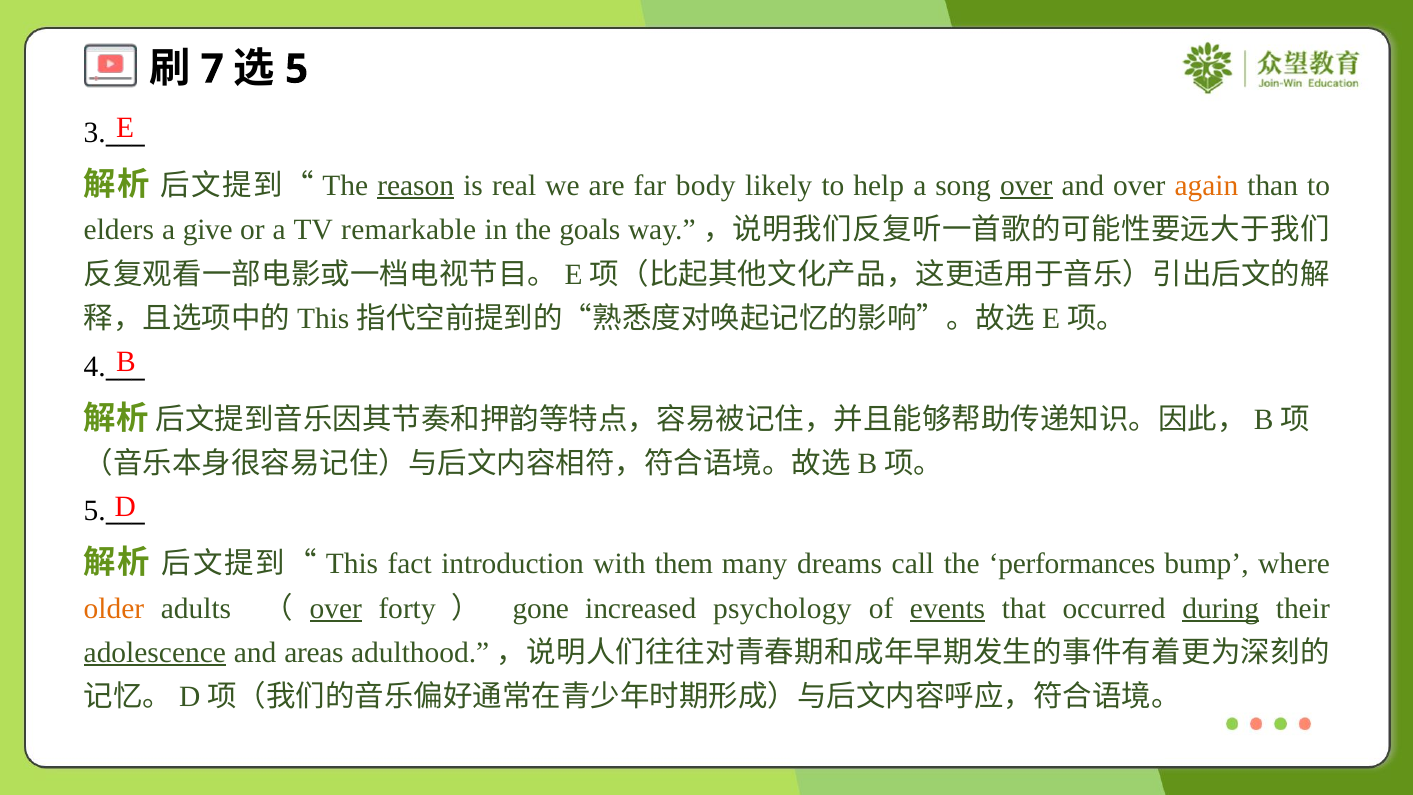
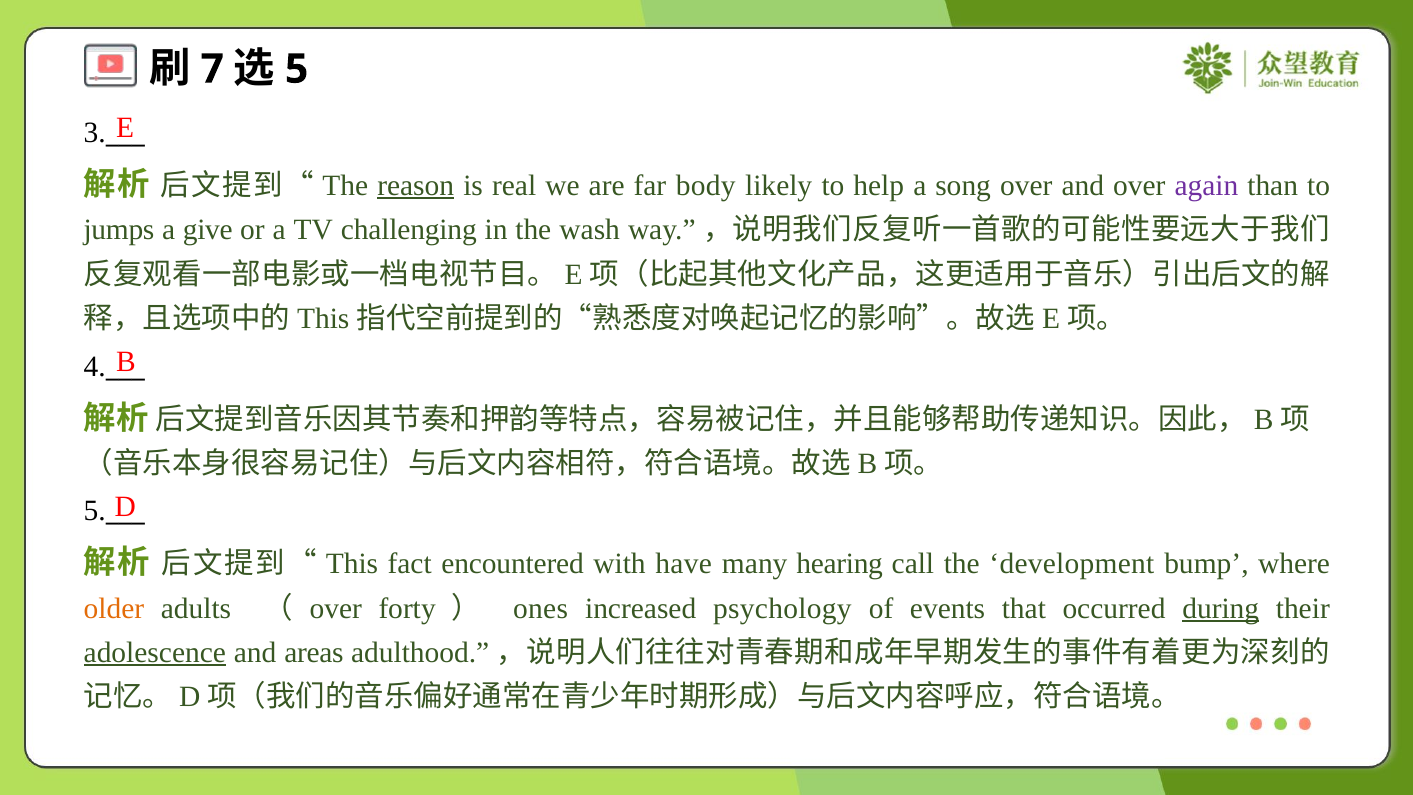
over underline: present -> none (1026, 185)
again colour: orange -> purple (1206, 185)
elders: elders -> jumps (119, 230)
remarkable: remarkable -> challenging (409, 230)
goals: goals -> wash (590, 230)
introduction: introduction -> encountered (513, 564)
them: them -> have (684, 564)
dreams: dreams -> hearing (840, 564)
performances: performances -> development (1072, 564)
over underline: present -> none (336, 608)
gone: gone -> ones (541, 608)
events underline: present -> none (948, 608)
